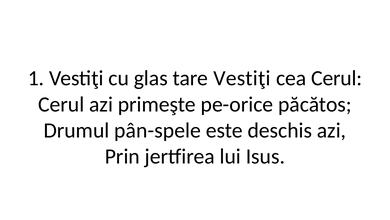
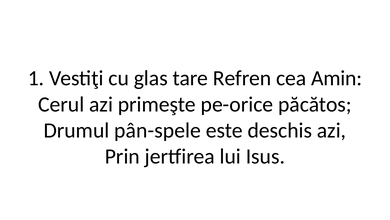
tare Vestiţi: Vestiţi -> Refren (242, 78)
cea Cerul: Cerul -> Amin (337, 78)
